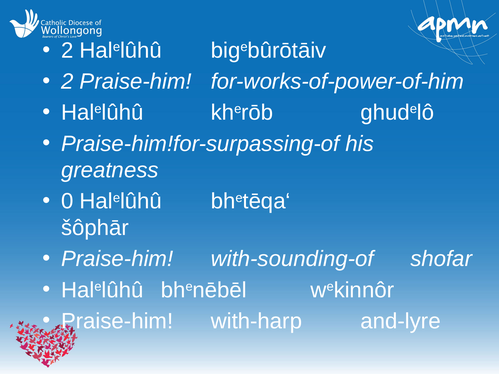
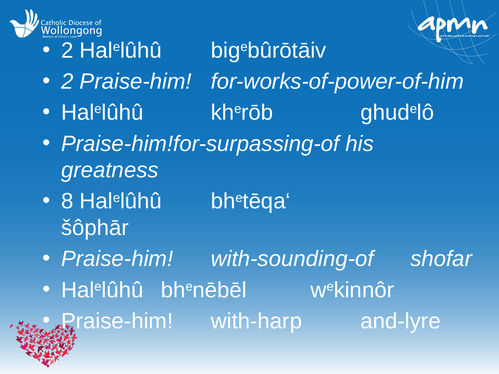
0: 0 -> 8 (67, 201)
